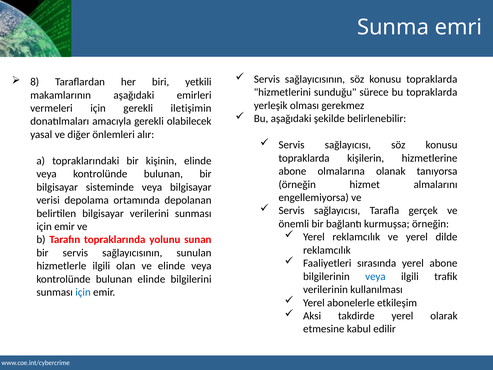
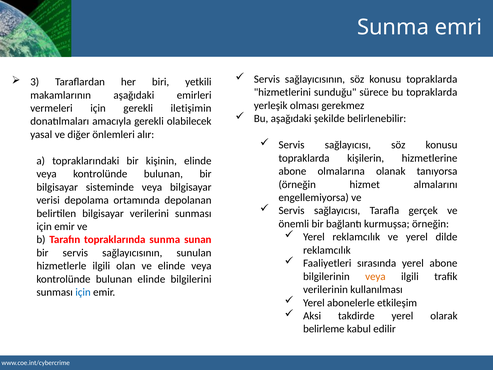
8: 8 -> 3 (35, 82)
topraklarında yolunu: yolunu -> sunma (165, 240)
veya colour: blue -> orange (375, 276)
etmesine: etmesine -> belirleme (324, 329)
